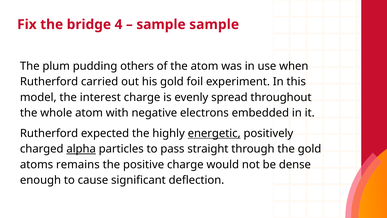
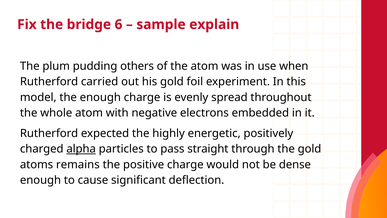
4: 4 -> 6 (118, 24)
sample sample: sample -> explain (214, 24)
the interest: interest -> enough (100, 97)
energetic underline: present -> none (214, 133)
